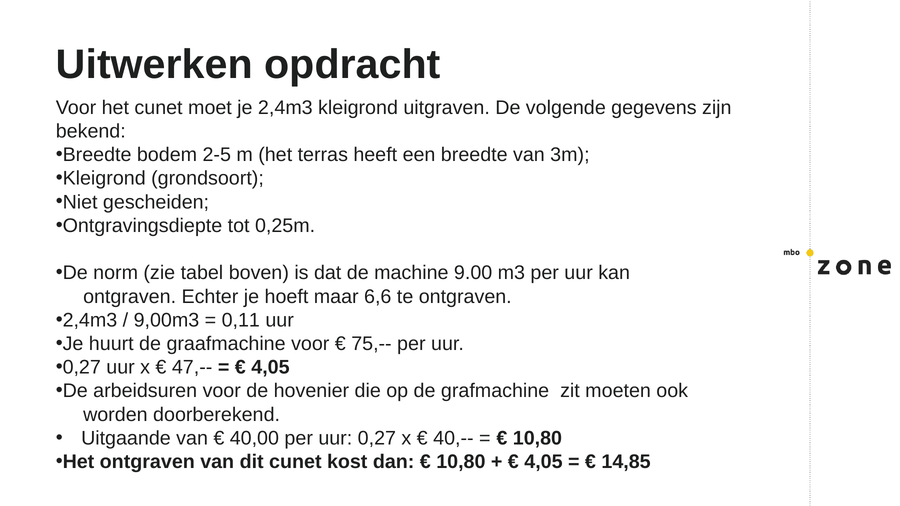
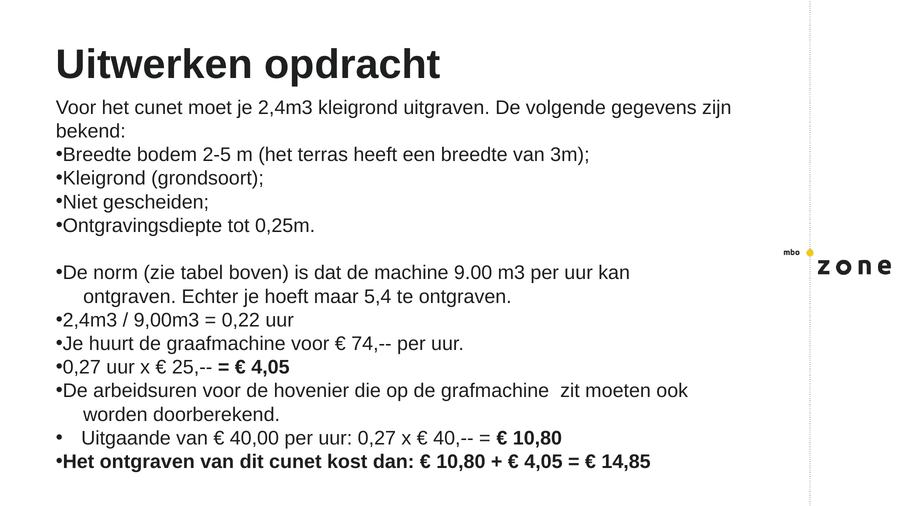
6,6: 6,6 -> 5,4 (378, 297)
0,11: 0,11 -> 0,22 (241, 320)
75,--: 75,-- -> 74,-- (371, 344)
47,--: 47,-- -> 25,-- (192, 368)
